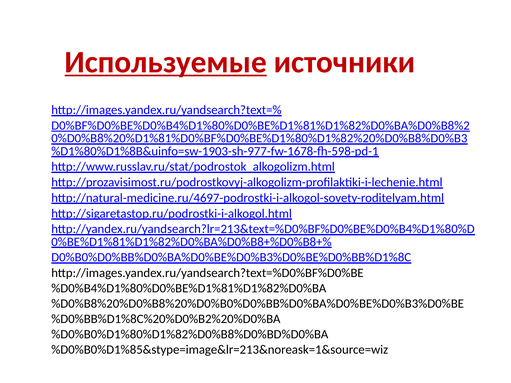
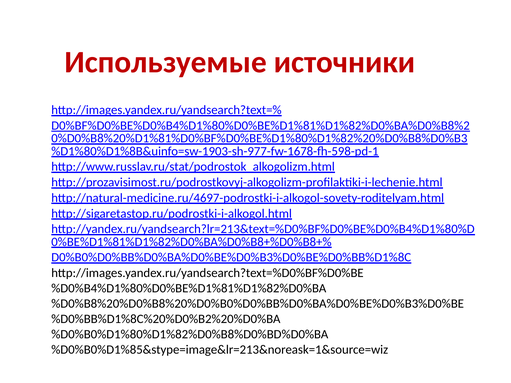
Используемые underline: present -> none (166, 62)
